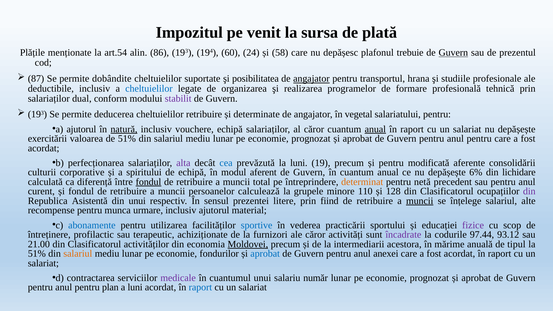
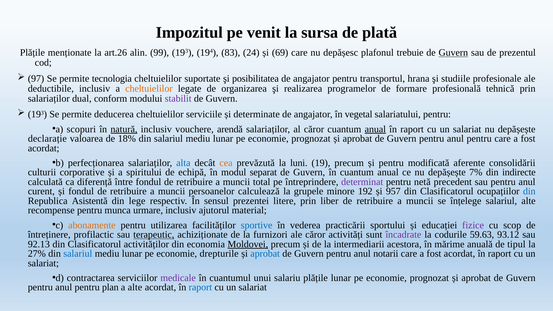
art.54: art.54 -> art.26 (116, 53)
86: 86 -> 99 (160, 53)
60: 60 -> 83 (231, 53)
58: 58 -> 69 (280, 53)
87: 87 -> 97 (36, 79)
dobândite: dobândite -> tecnologia (112, 79)
angajator underline: present -> none (311, 79)
cheltuielilor colour: blue -> orange (149, 89)
cheltuielilor retribuire: retribuire -> serviciile (204, 114)
a ajutorul: ajutorul -> scopuri (81, 129)
vouchere echipă: echipă -> arendă (230, 129)
exercitării: exercitării -> declarație (47, 139)
de 51%: 51% -> 18% (127, 139)
alta colour: purple -> blue (183, 163)
cea colour: blue -> orange (226, 163)
aferent: aferent -> separat (263, 172)
6%: 6% -> 7% (476, 172)
lichidare: lichidare -> indirecte (519, 172)
fondul underline: present -> none (148, 182)
determinat colour: orange -> purple (362, 182)
110: 110 -> 192 (365, 191)
128: 128 -> 957 (393, 191)
din colour: purple -> blue (529, 191)
din unui: unui -> lege (137, 201)
fiind: fiind -> liber (329, 201)
muncii underline: present -> none (420, 201)
abonamente colour: blue -> orange (92, 225)
terapeutic underline: none -> present (154, 235)
97.44: 97.44 -> 59.63 (482, 235)
21.00: 21.00 -> 92.13 (39, 244)
51%: 51% -> 27% (37, 254)
salariul colour: orange -> blue (78, 254)
fondurilor: fondurilor -> drepturile (219, 254)
anexei: anexei -> notarii (386, 254)
salariu număr: număr -> plățile (316, 278)
a luni: luni -> alte (135, 287)
